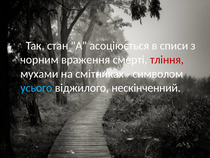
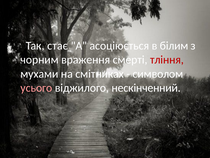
стан: стан -> стає (58, 46)
списи: списи -> білим (174, 46)
усього colour: light blue -> pink (36, 88)
